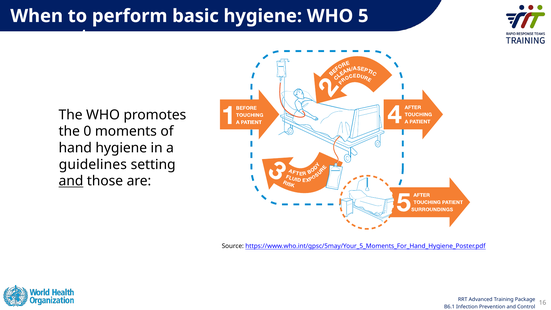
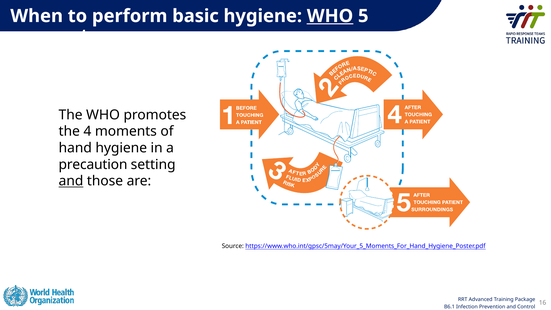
WHO underline: none -> present (330, 16)
0: 0 -> 4 (87, 131)
guidelines: guidelines -> precaution (93, 164)
